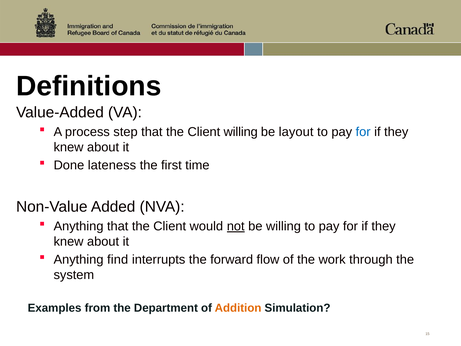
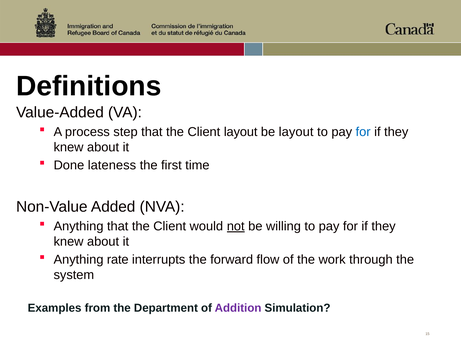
Client willing: willing -> layout (241, 132)
find: find -> rate (118, 259)
Addition colour: orange -> purple (238, 308)
